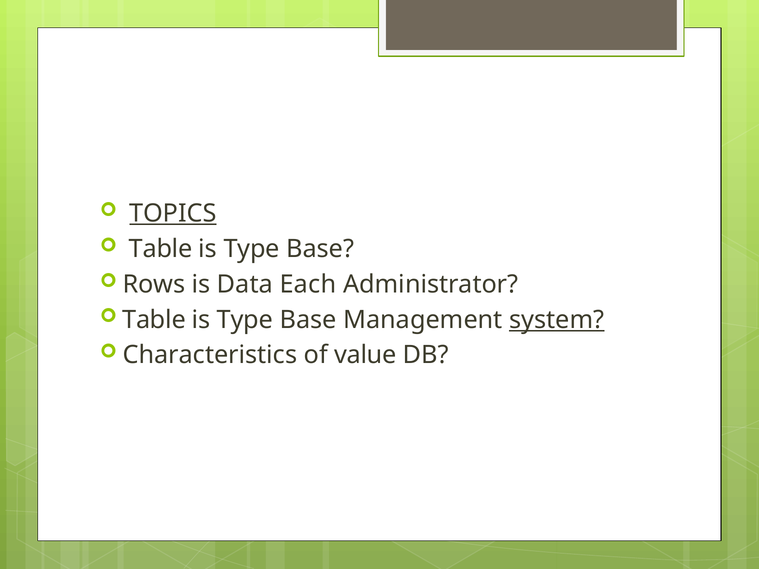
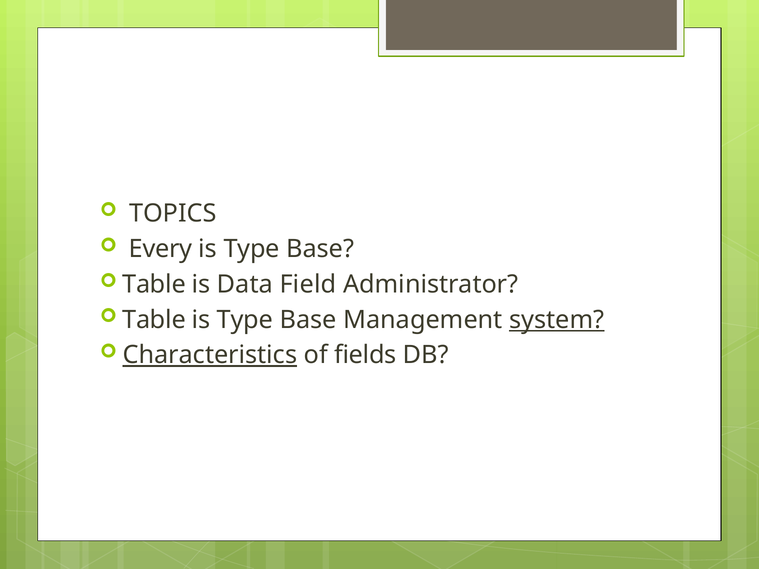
TOPICS underline: present -> none (173, 214)
Table: Table -> Every (161, 249)
Rows: Rows -> Table (154, 284)
Each: Each -> Field (308, 284)
Characteristics underline: none -> present (210, 355)
value: value -> fields (365, 355)
